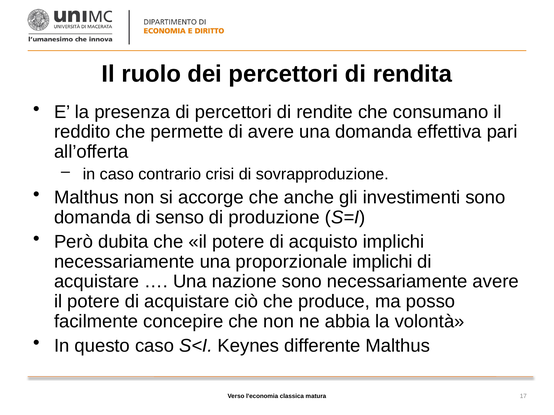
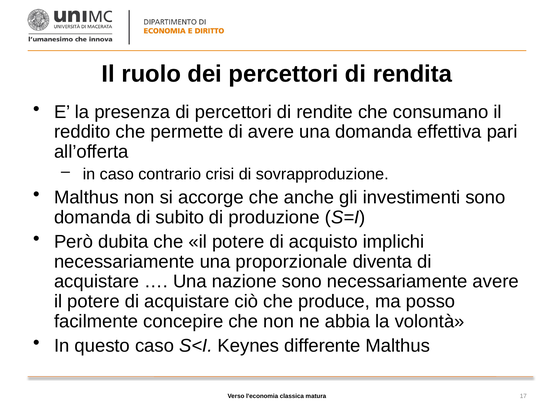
senso: senso -> subito (180, 218)
proporzionale implichi: implichi -> diventa (382, 262)
